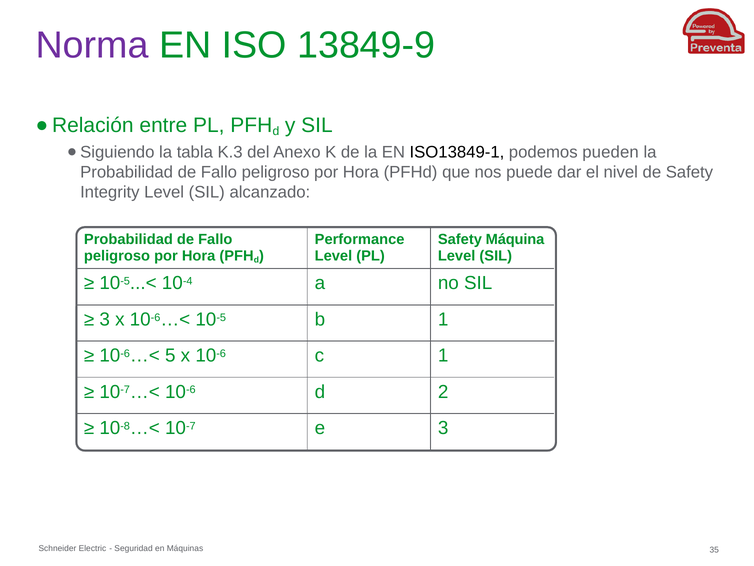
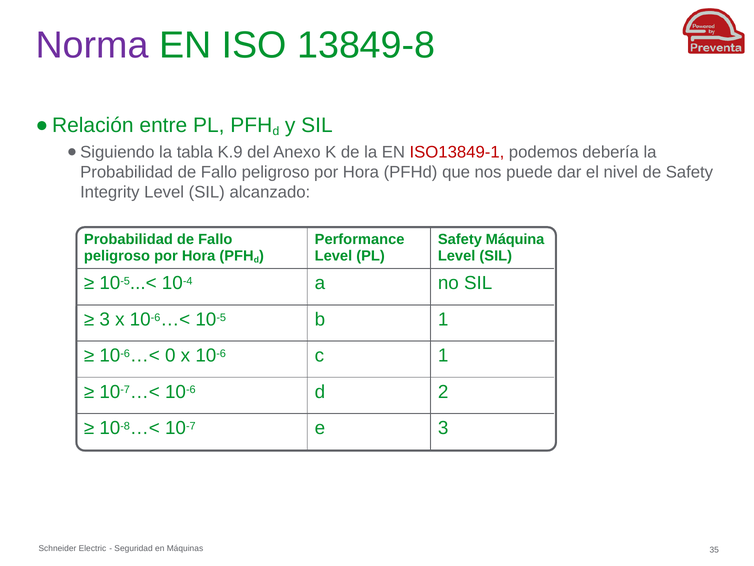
13849-9: 13849-9 -> 13849-8 (366, 45)
K.3: K.3 -> K.9 (230, 152)
ISO13849-1 colour: black -> red (457, 152)
pueden: pueden -> debería (611, 152)
5: 5 -> 0 (170, 355)
